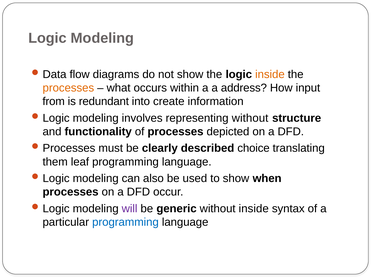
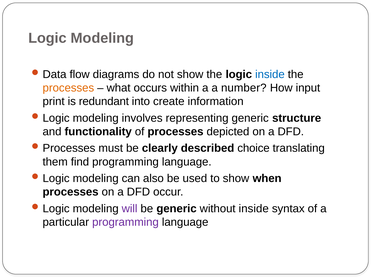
inside colour: orange -> blue (270, 74)
address: address -> number (244, 88)
from: from -> print (54, 102)
representing without: without -> generic (250, 118)
leaf: leaf -> find (80, 162)
programming colour: blue -> purple (125, 222)
